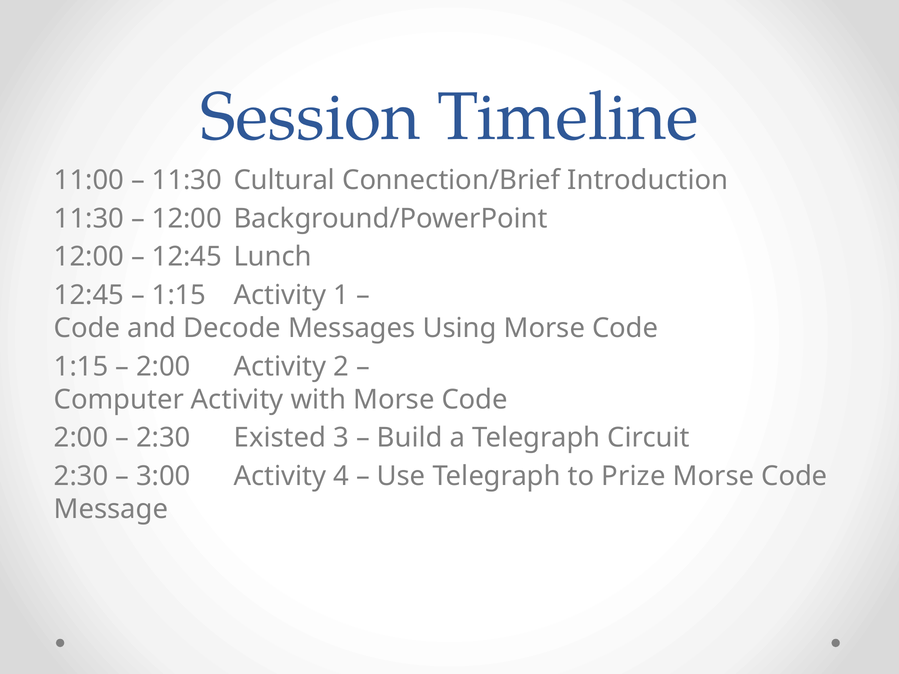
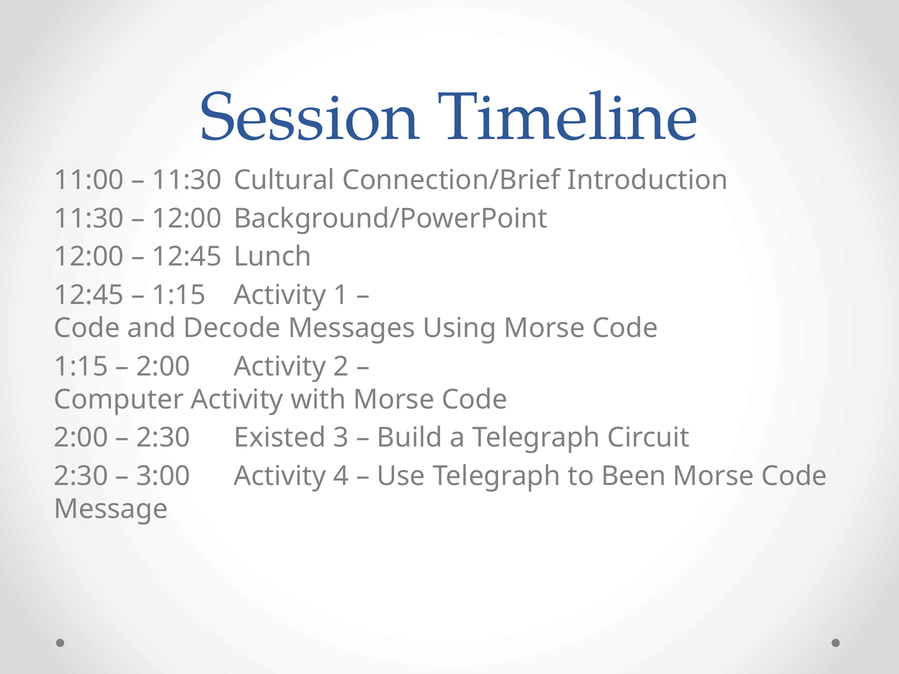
Prize: Prize -> Been (634, 476)
